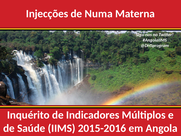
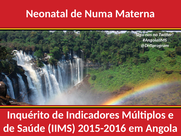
Injecções: Injecções -> Neonatal (47, 14)
